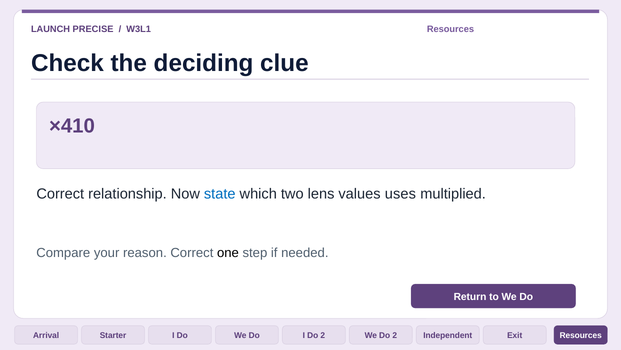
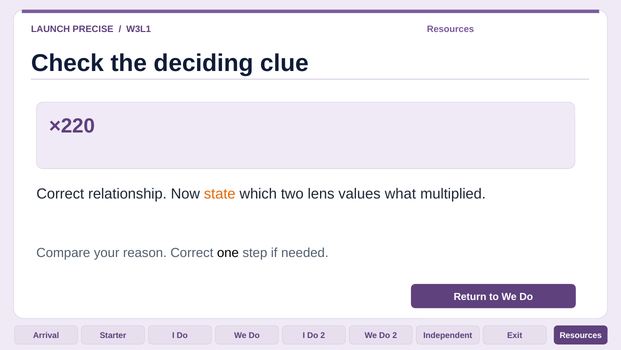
×410: ×410 -> ×220 (72, 126)
state colour: blue -> orange (220, 193)
uses: uses -> what (400, 193)
